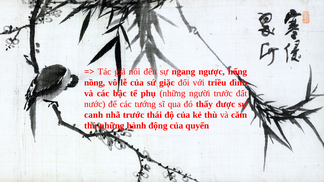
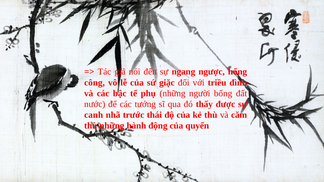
nồng: nồng -> công (95, 83)
người trước: trước -> bổng (223, 93)
